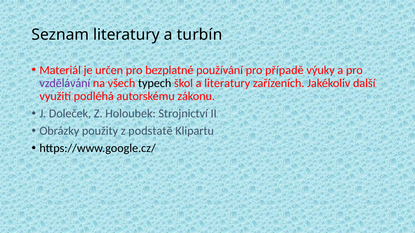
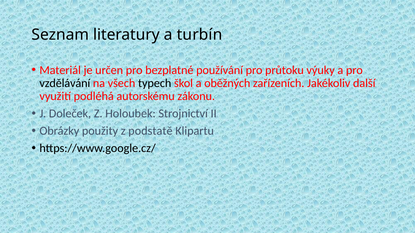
případě: případě -> průtoku (285, 70)
vzdělávání colour: purple -> black (65, 83)
a literatury: literatury -> oběžných (227, 83)
